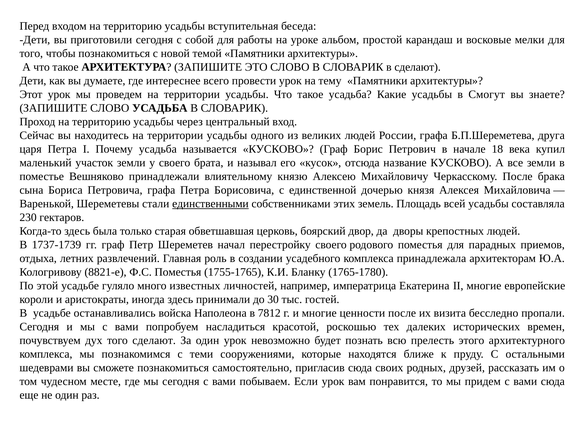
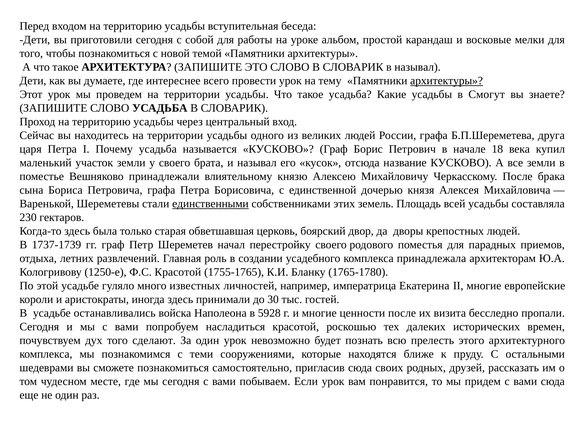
в сделают: сделают -> называл (418, 67)
архитектуры underline: none -> present (447, 81)
8821-е: 8821-е -> 1250-е (106, 272)
Ф.С Поместья: Поместья -> Красотой (178, 272)
7812: 7812 -> 5928 (269, 313)
